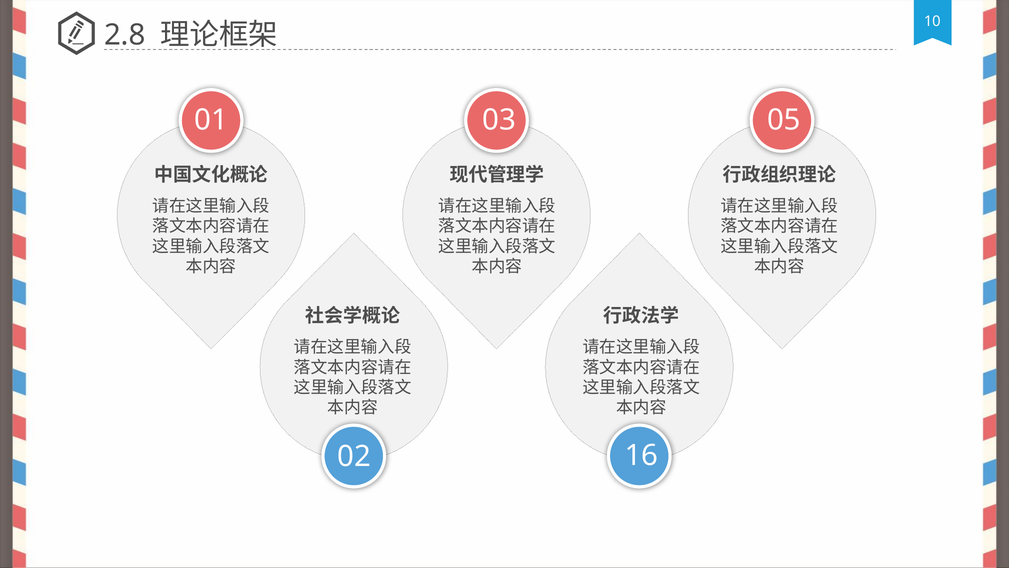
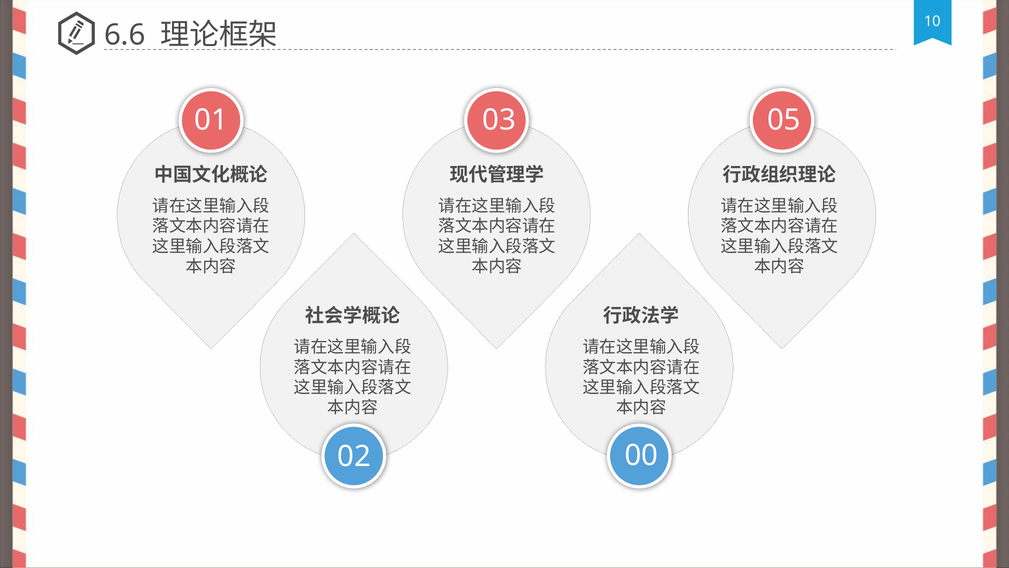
2.8: 2.8 -> 6.6 (125, 35)
16: 16 -> 00 (641, 455)
